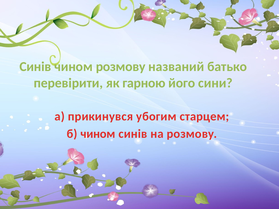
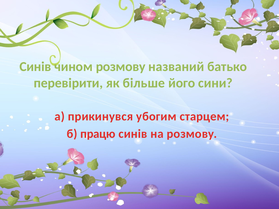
гарною: гарною -> більше (144, 83)
б чином: чином -> працю (98, 134)
